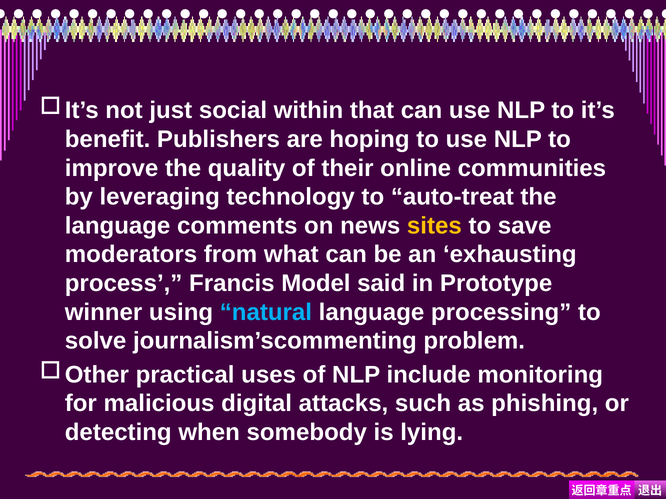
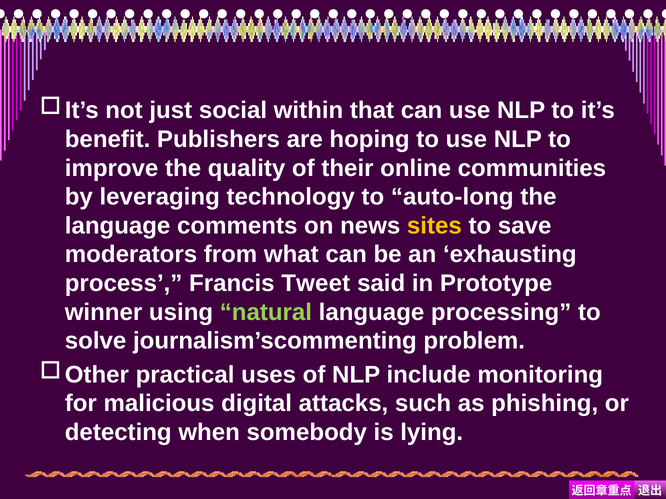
auto-treat: auto-treat -> auto-long (452, 197)
Model: Model -> Tweet (316, 284)
natural colour: light blue -> light green (266, 312)
